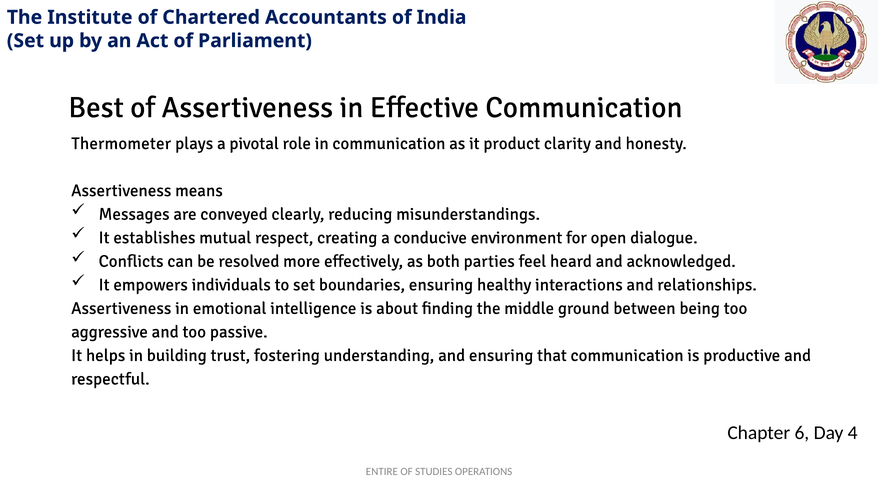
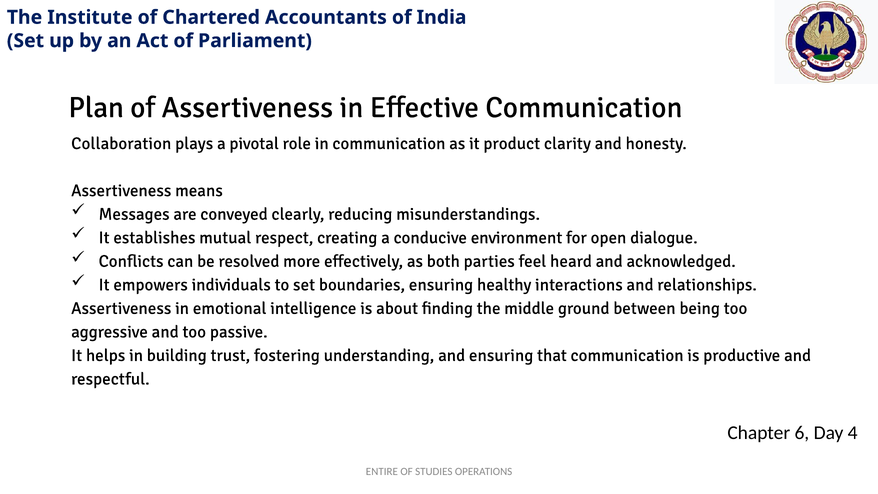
Best: Best -> Plan (96, 107)
Thermometer: Thermometer -> Collaboration (121, 143)
